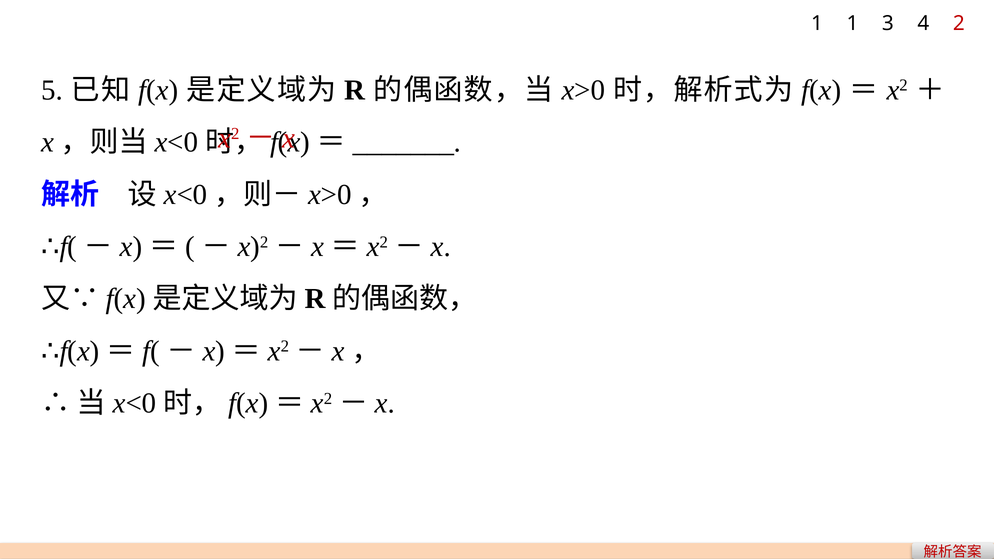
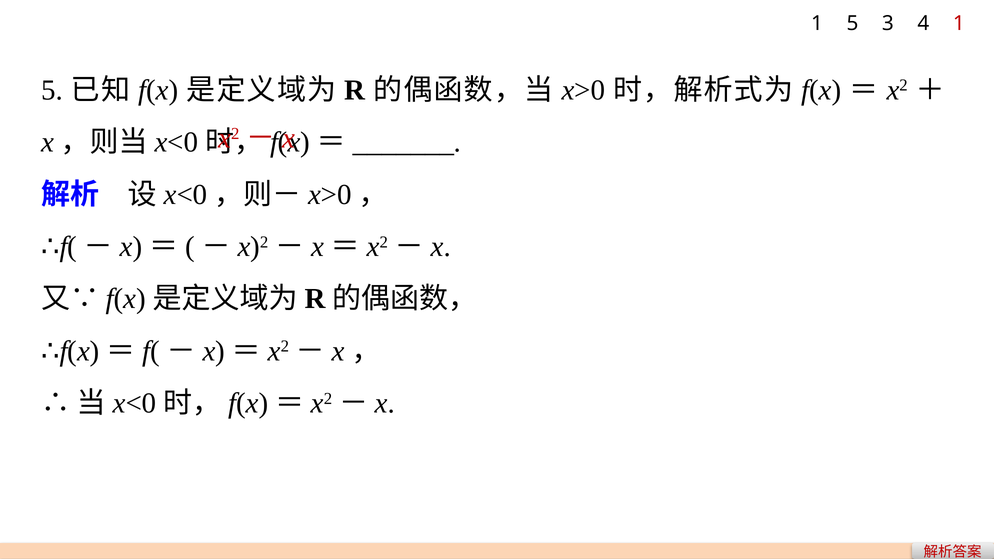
1 1: 1 -> 5 (852, 24)
4 2: 2 -> 1 (959, 24)
